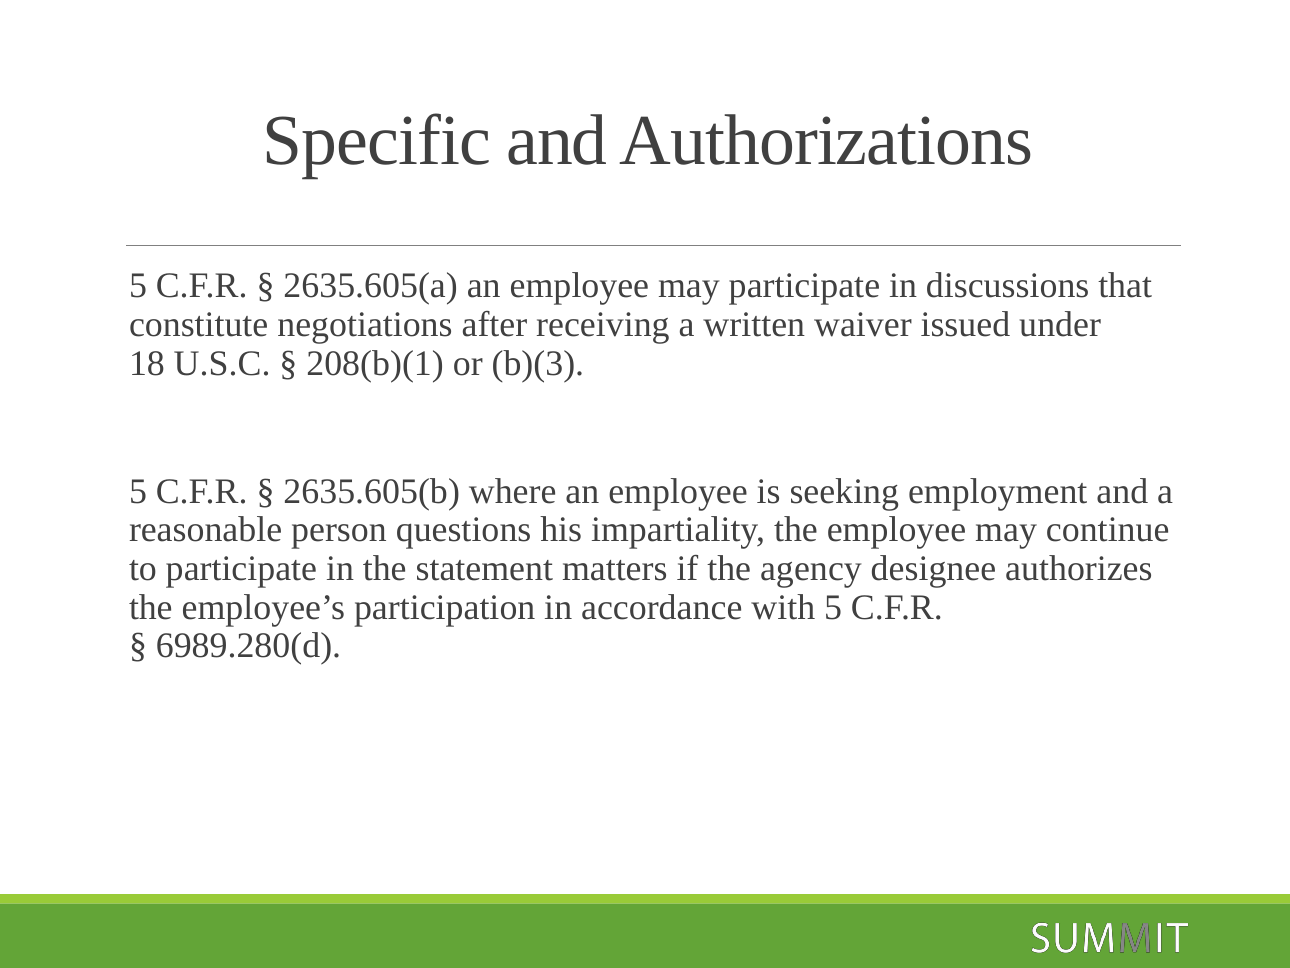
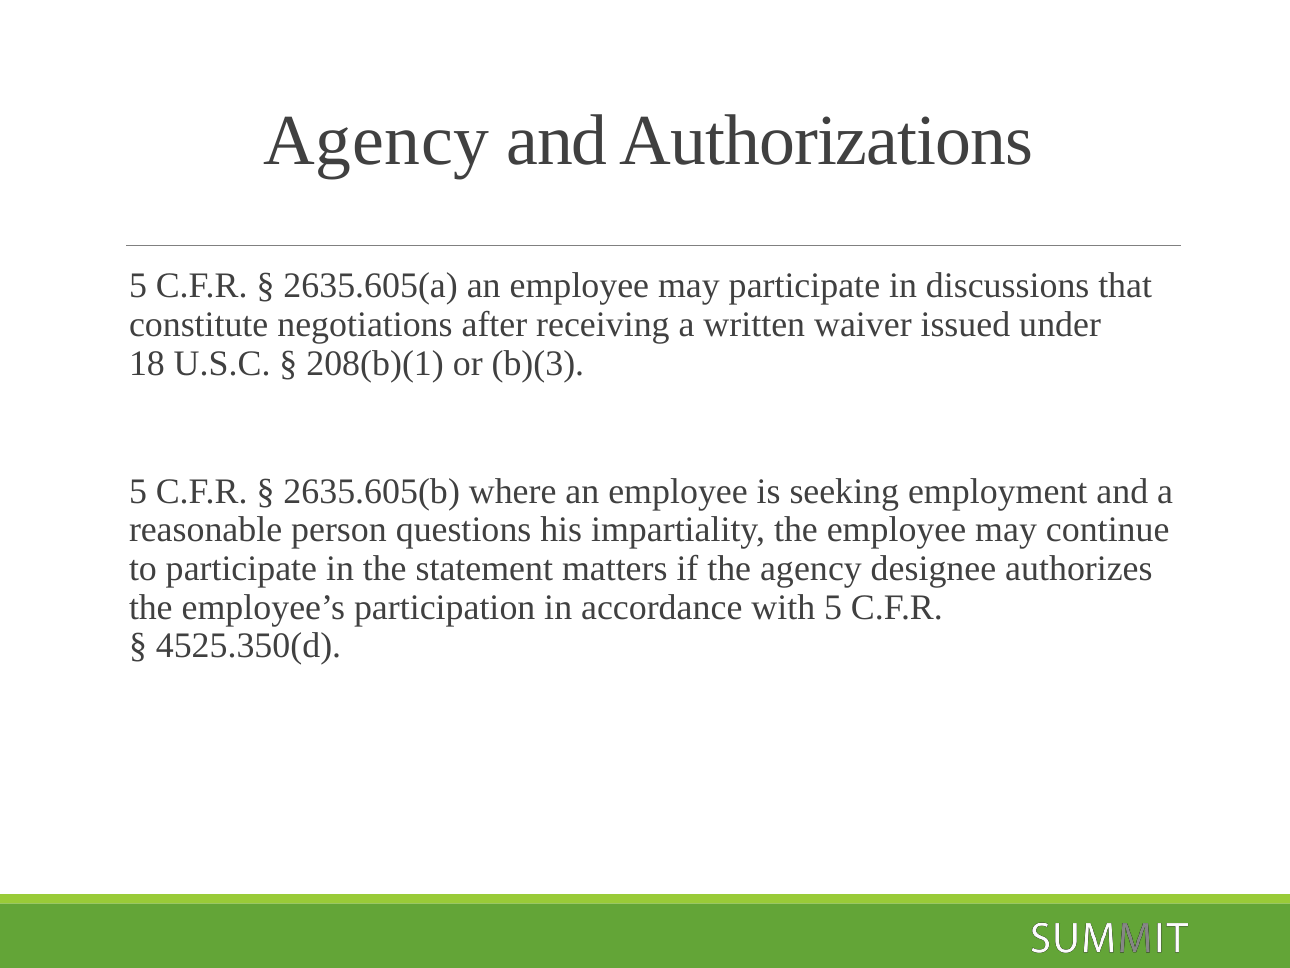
Specific: Specific -> Agency (376, 141)
6989.280(d: 6989.280(d -> 4525.350(d (249, 646)
